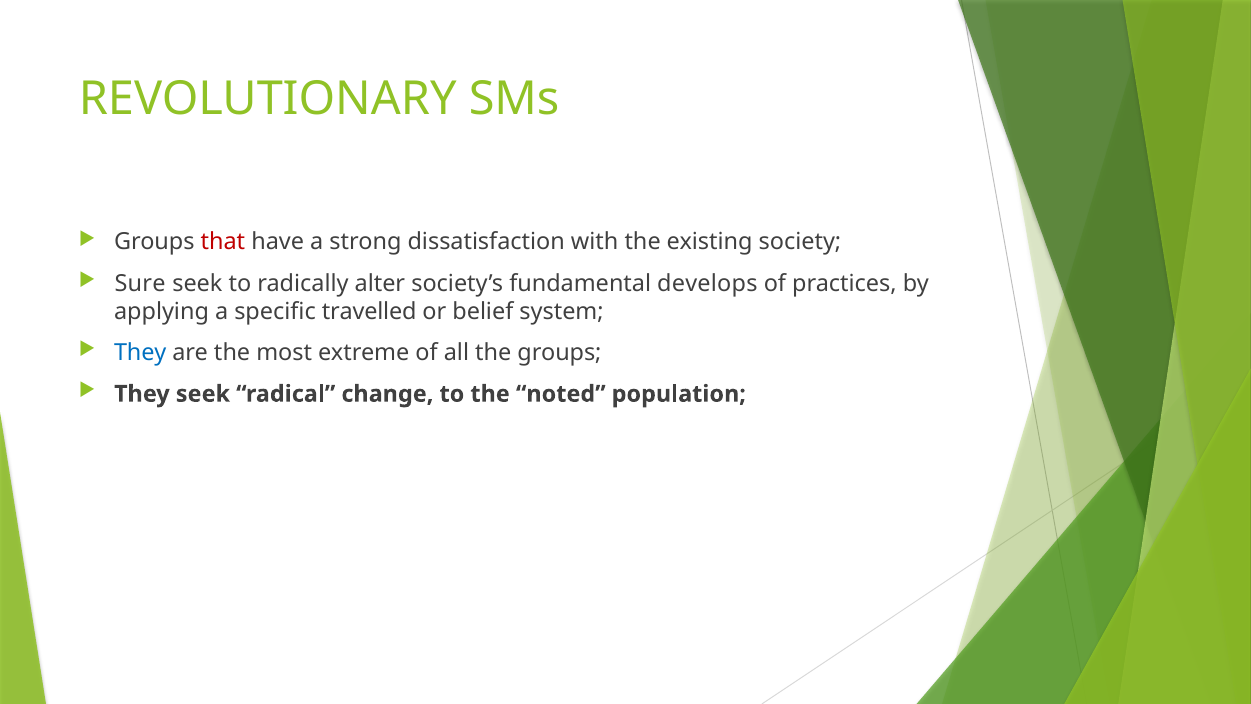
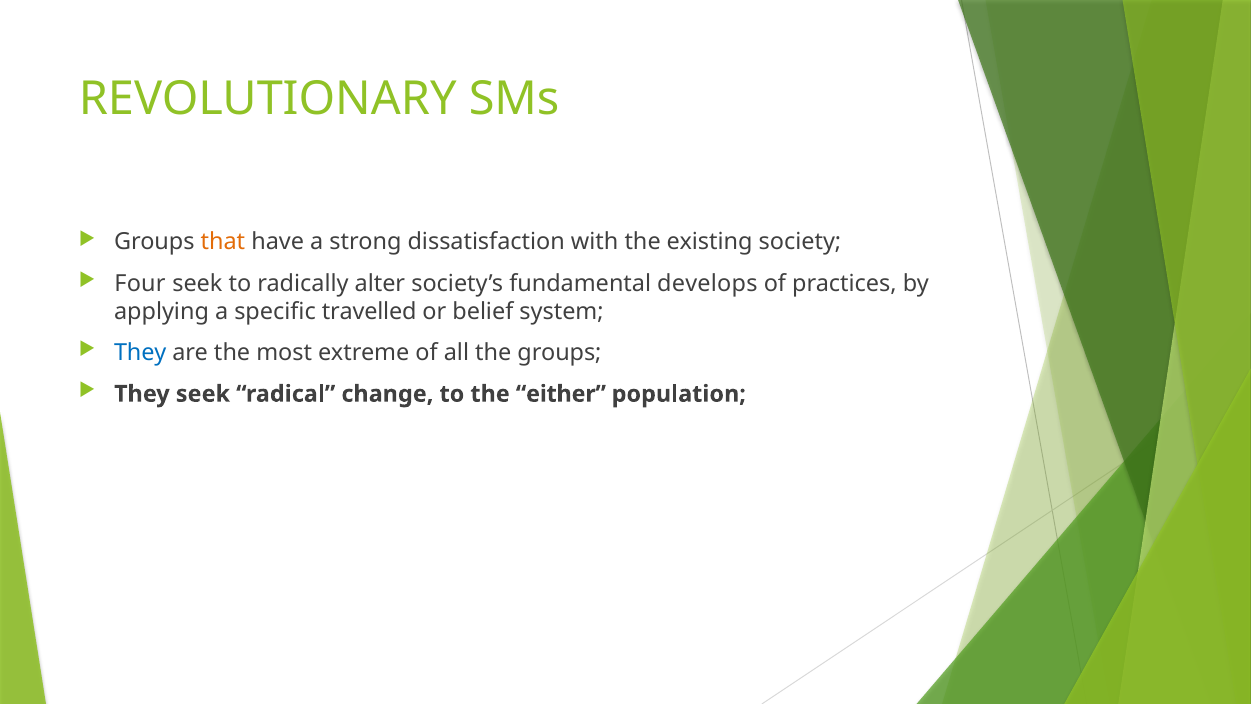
that colour: red -> orange (223, 242)
Sure: Sure -> Four (140, 283)
noted: noted -> either (561, 394)
